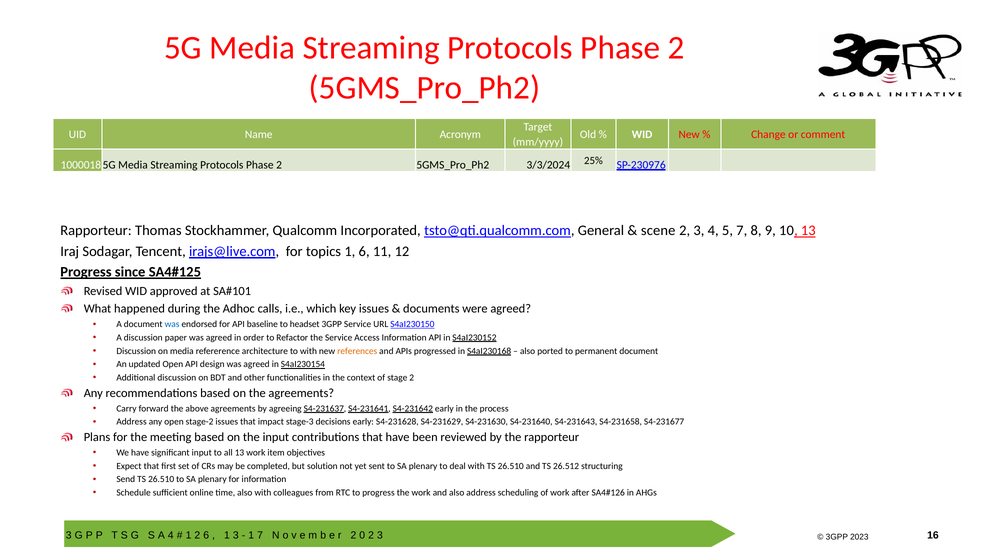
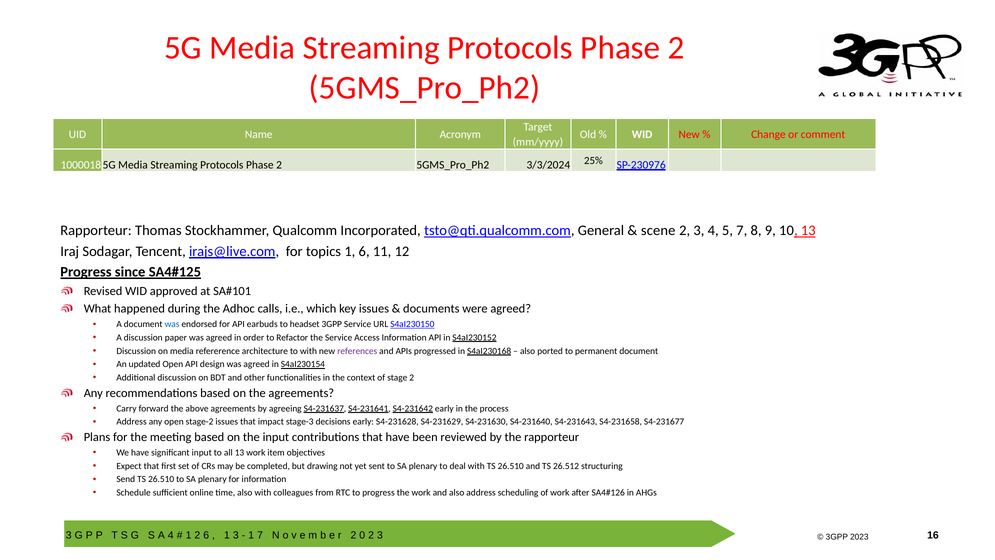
baseline: baseline -> earbuds (262, 324)
references colour: orange -> purple (357, 351)
solution: solution -> drawing (322, 466)
